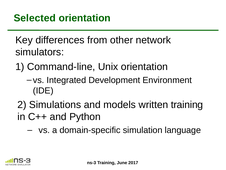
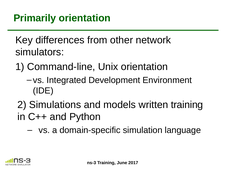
Selected: Selected -> Primarily (35, 18)
